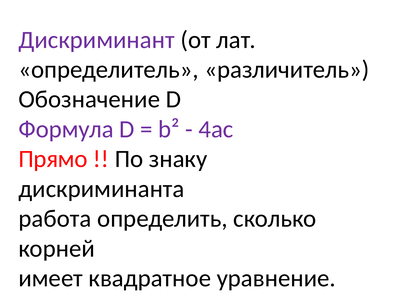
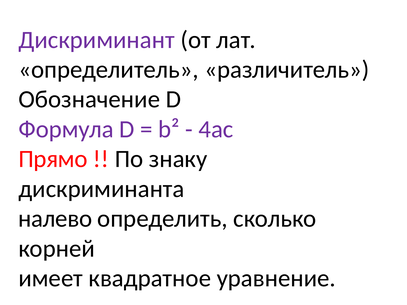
работа: работа -> налево (55, 219)
